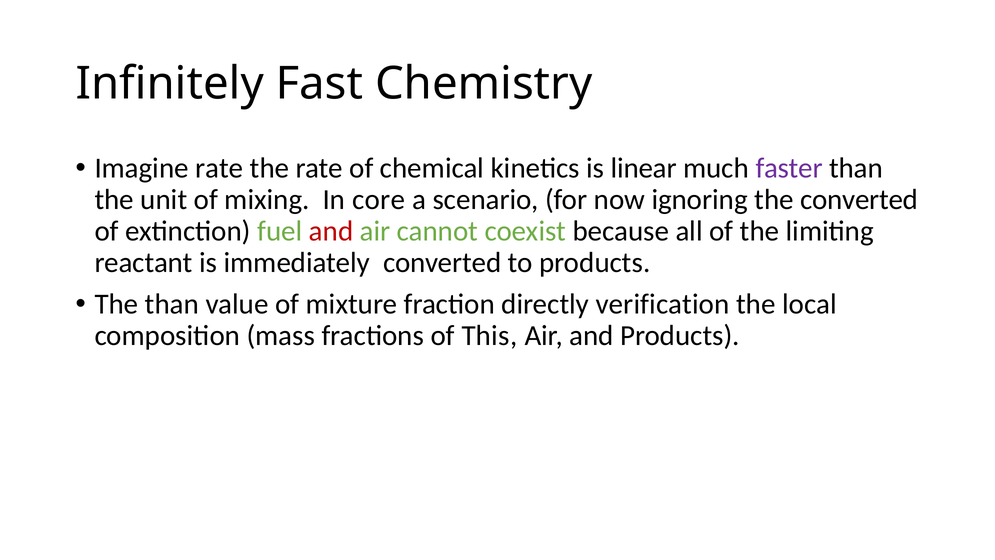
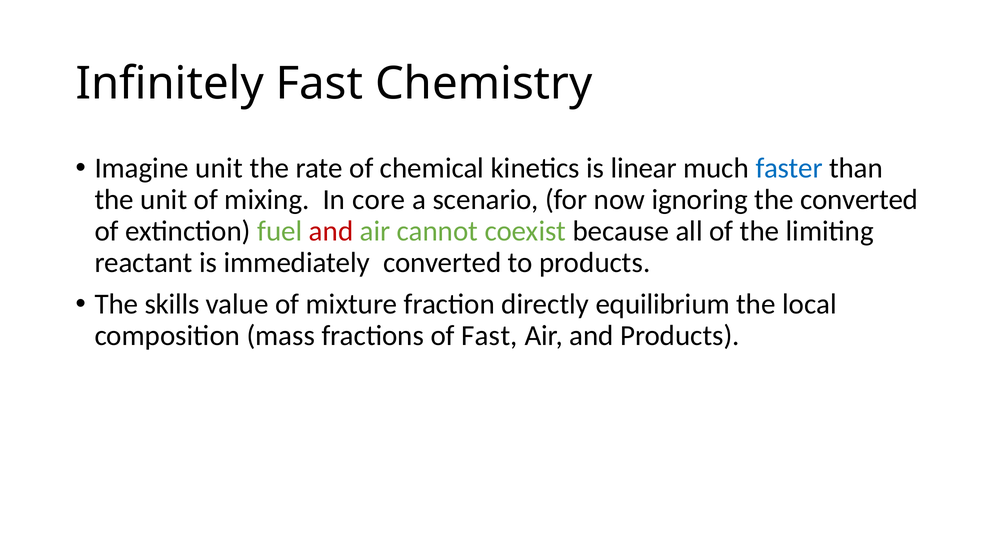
Imagine rate: rate -> unit (219, 168)
faster colour: purple -> blue (789, 168)
The than: than -> skills (172, 304)
verification: verification -> equilibrium (663, 304)
of This: This -> Fast (489, 335)
